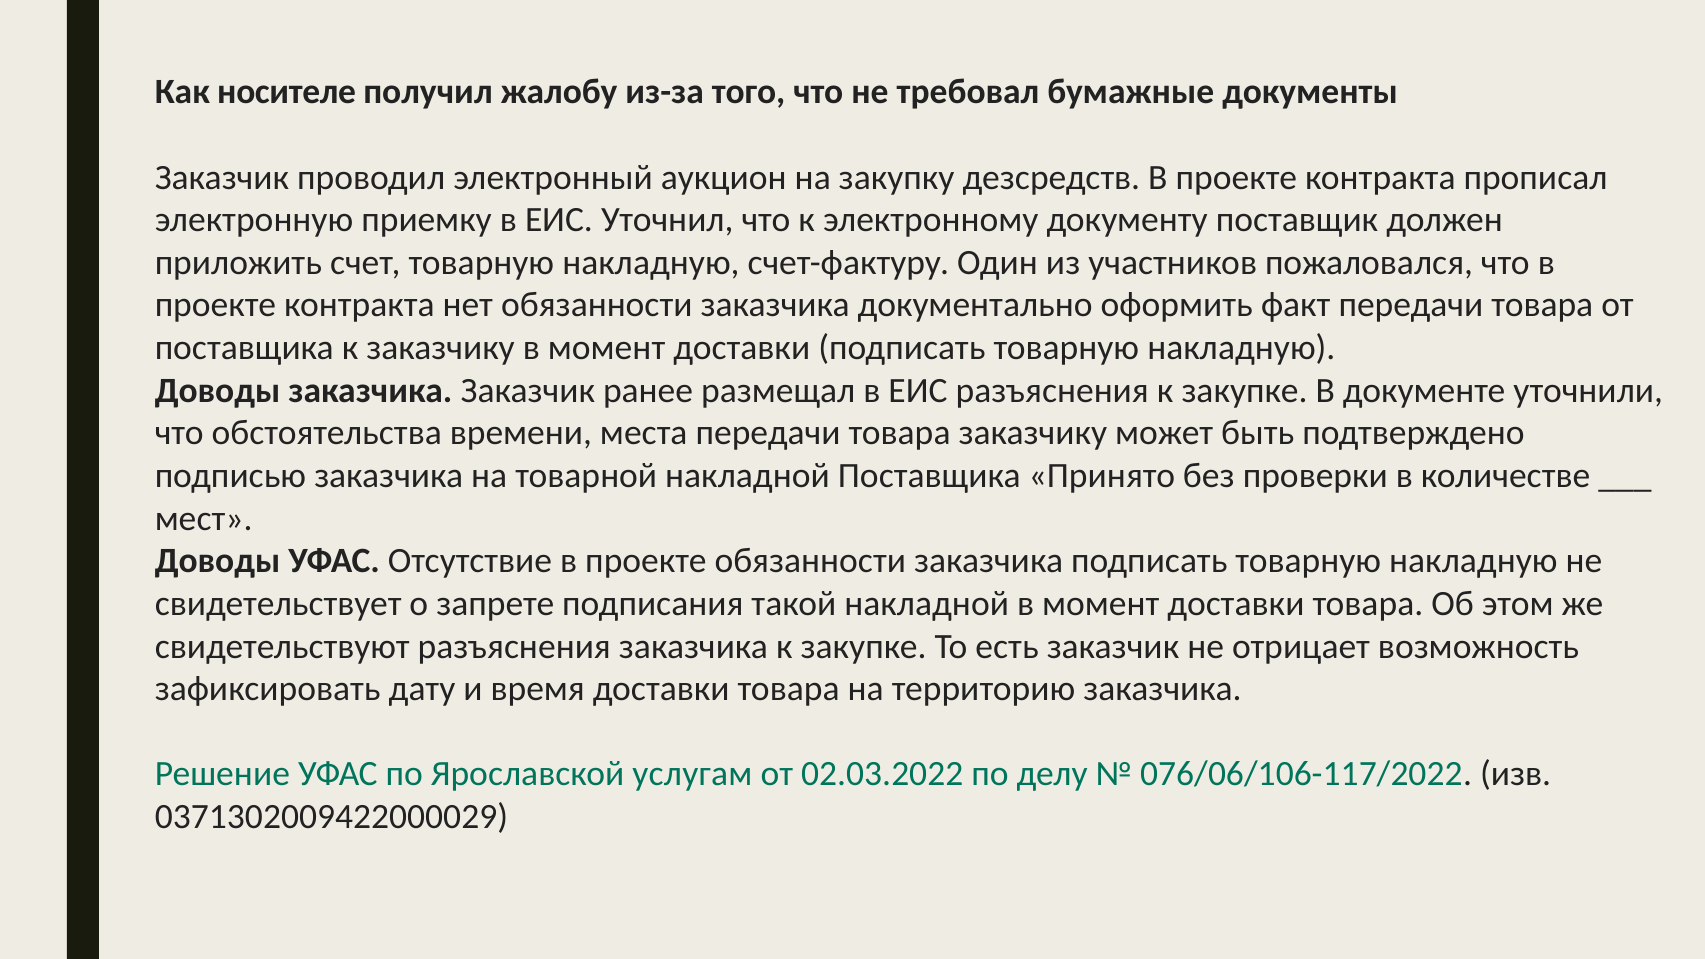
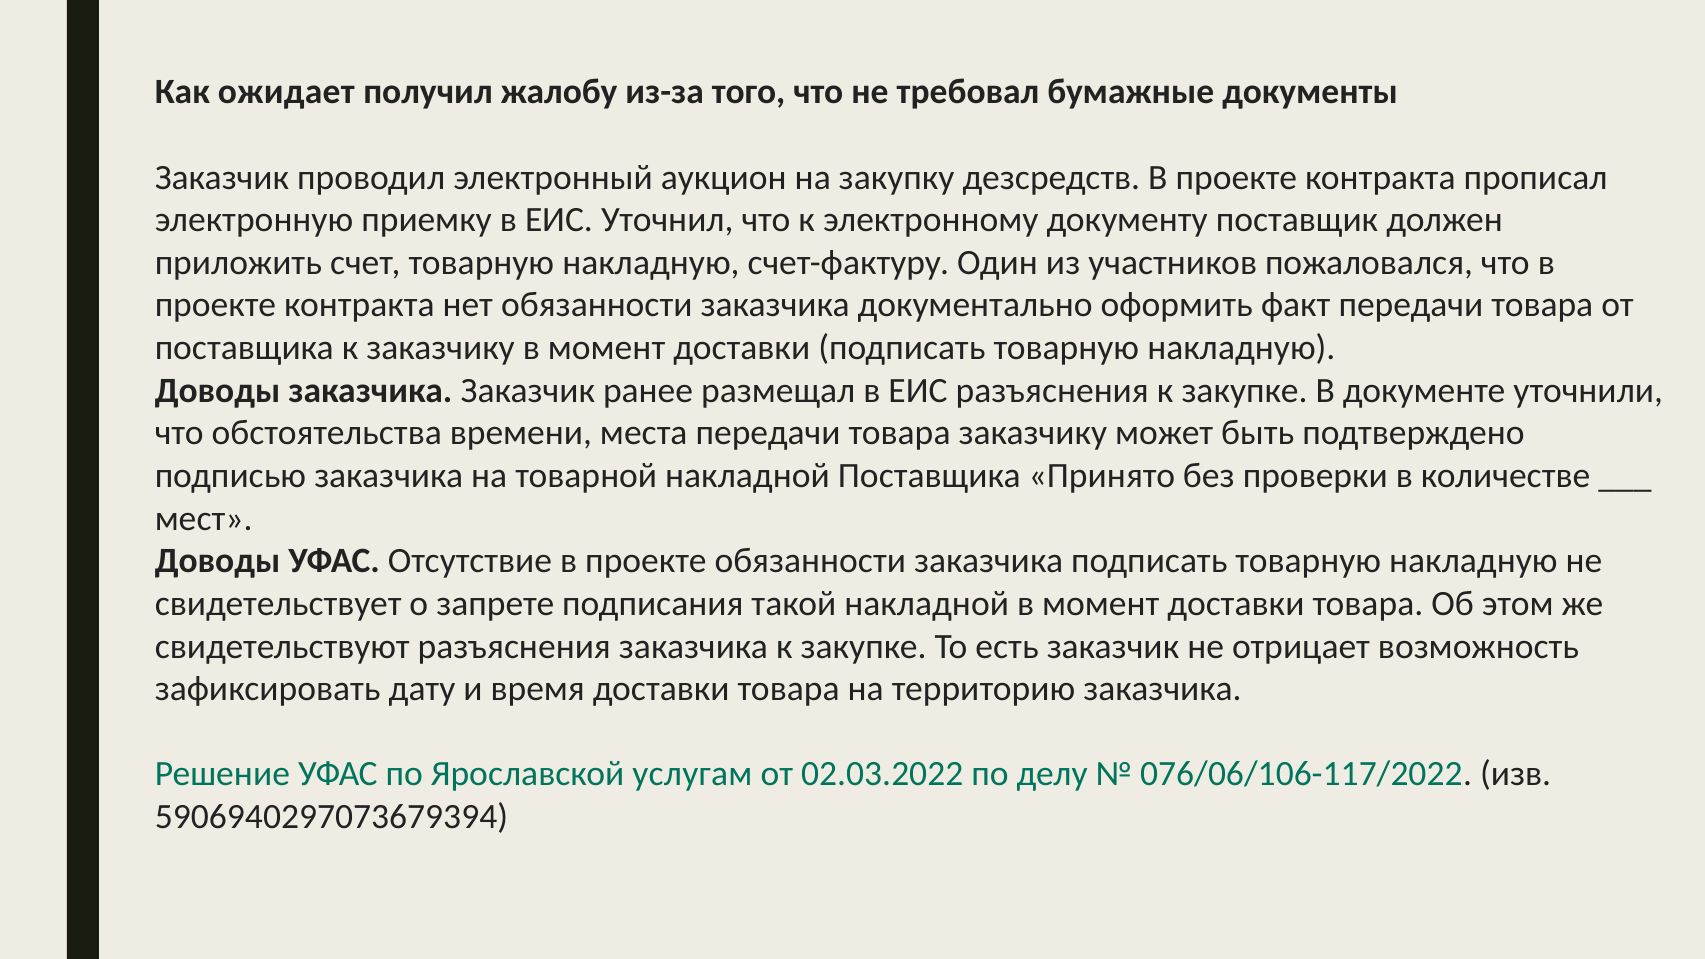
носителе: носителе -> ожидает (286, 92)
0371302009422000029: 0371302009422000029 -> 5906940297073679394 (331, 817)
